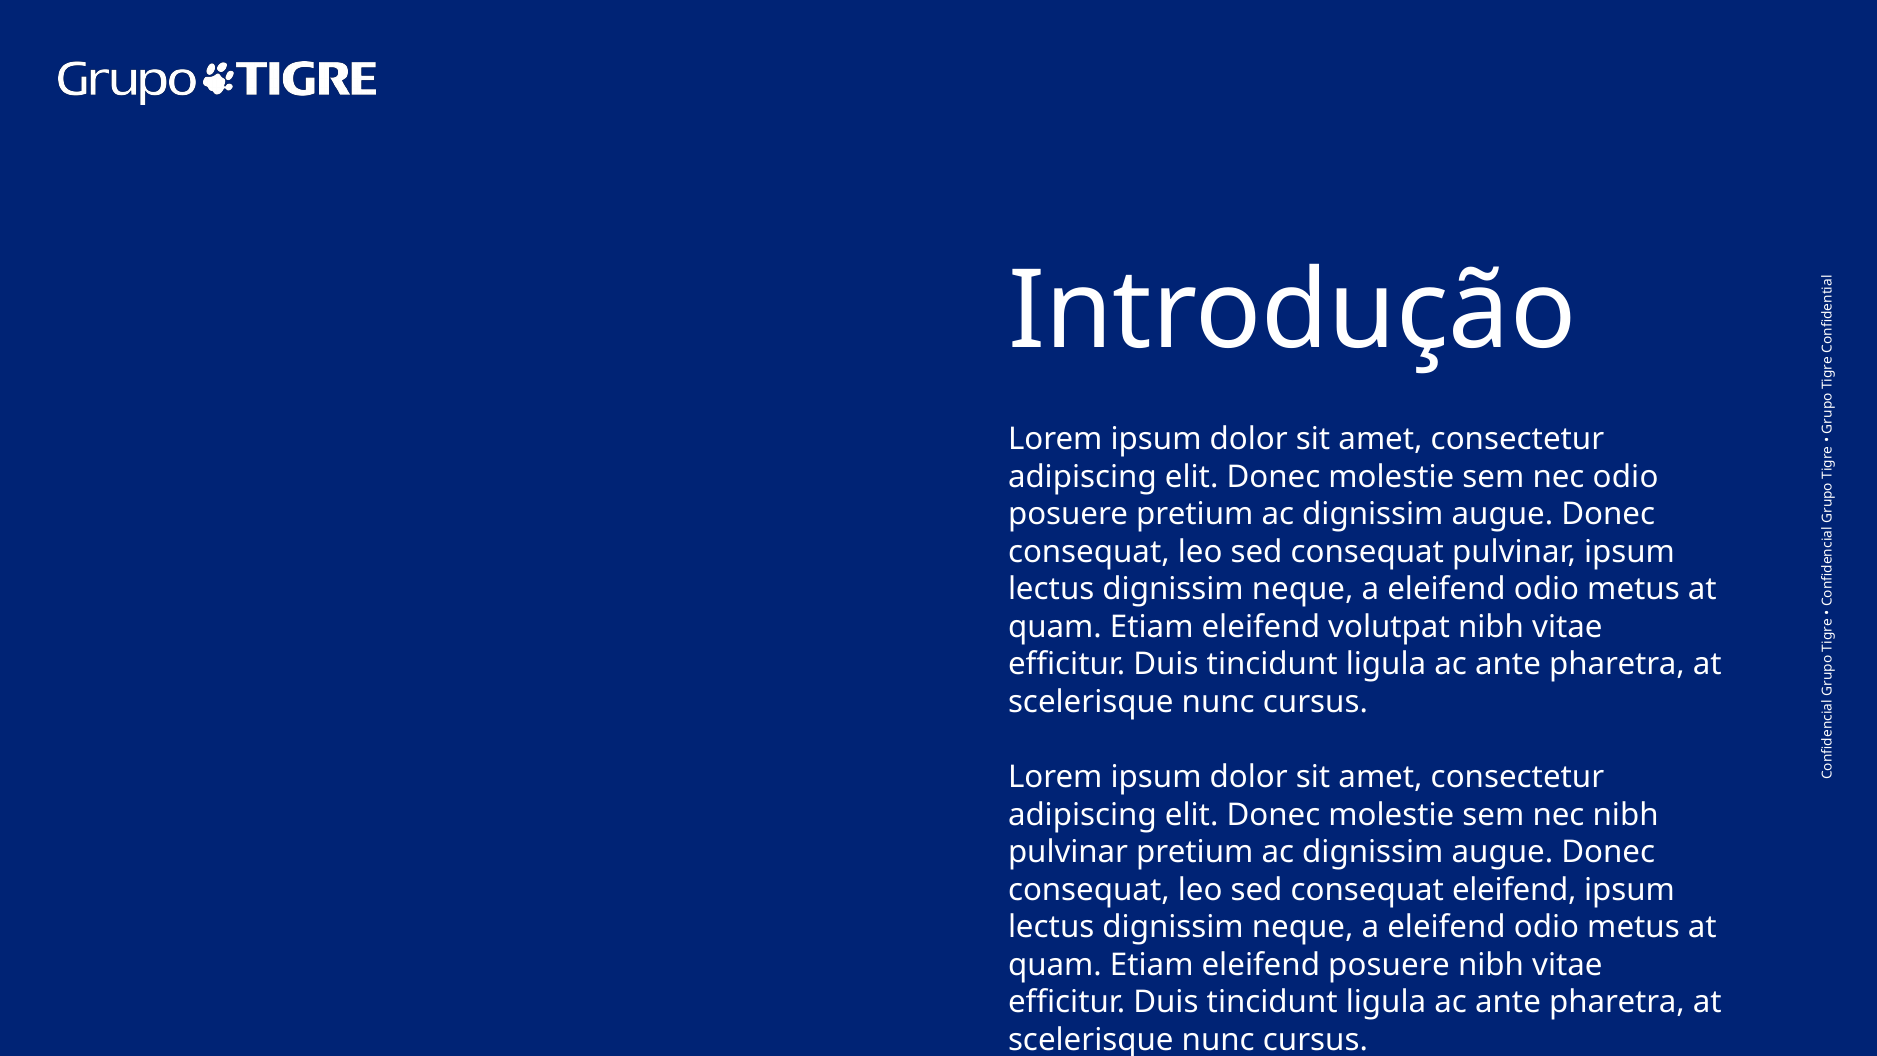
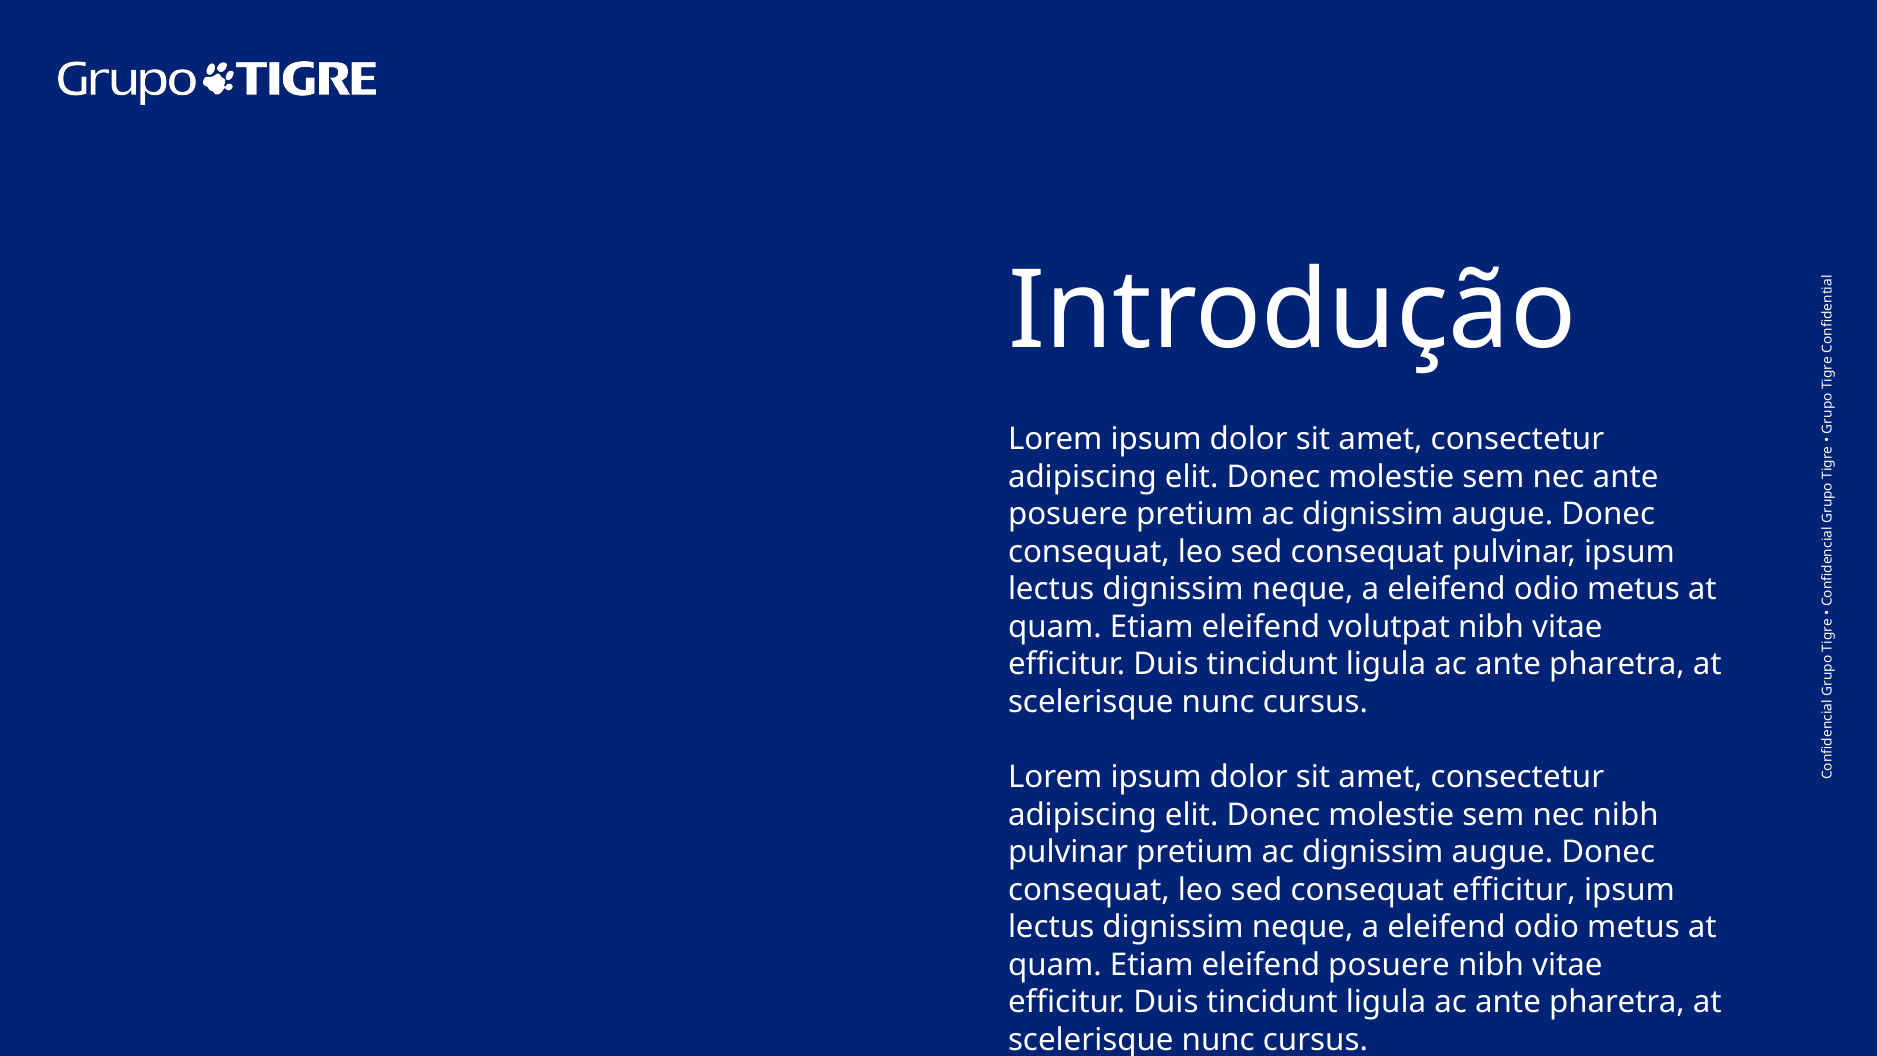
nec odio: odio -> ante (1626, 477)
consequat eleifend: eleifend -> efficitur (1514, 890)
